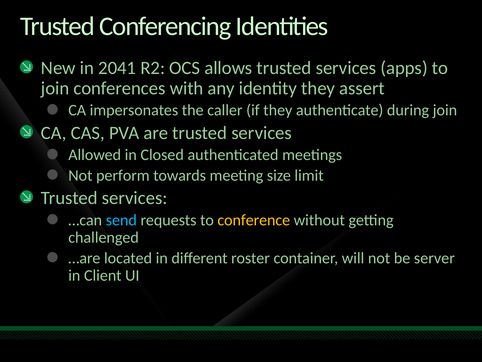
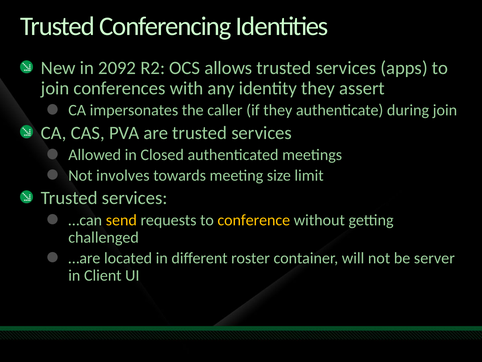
2041: 2041 -> 2092 (117, 68)
perform: perform -> involves (123, 175)
send colour: light blue -> yellow (121, 220)
